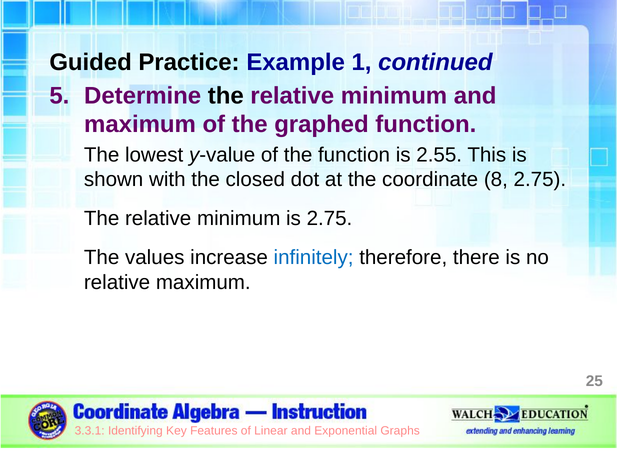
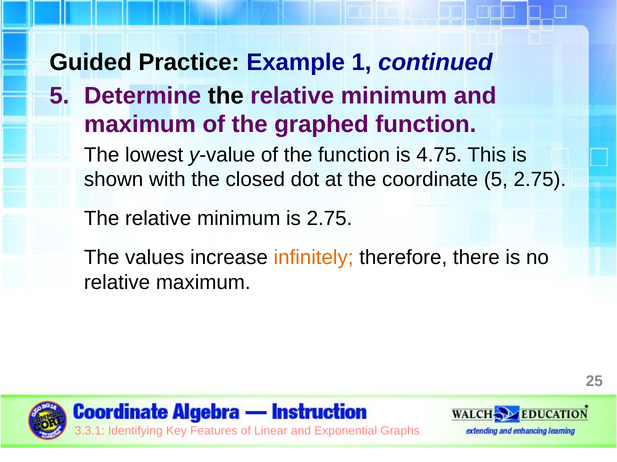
2.55: 2.55 -> 4.75 (439, 155)
coordinate 8: 8 -> 5 (496, 180)
infinitely colour: blue -> orange (314, 258)
